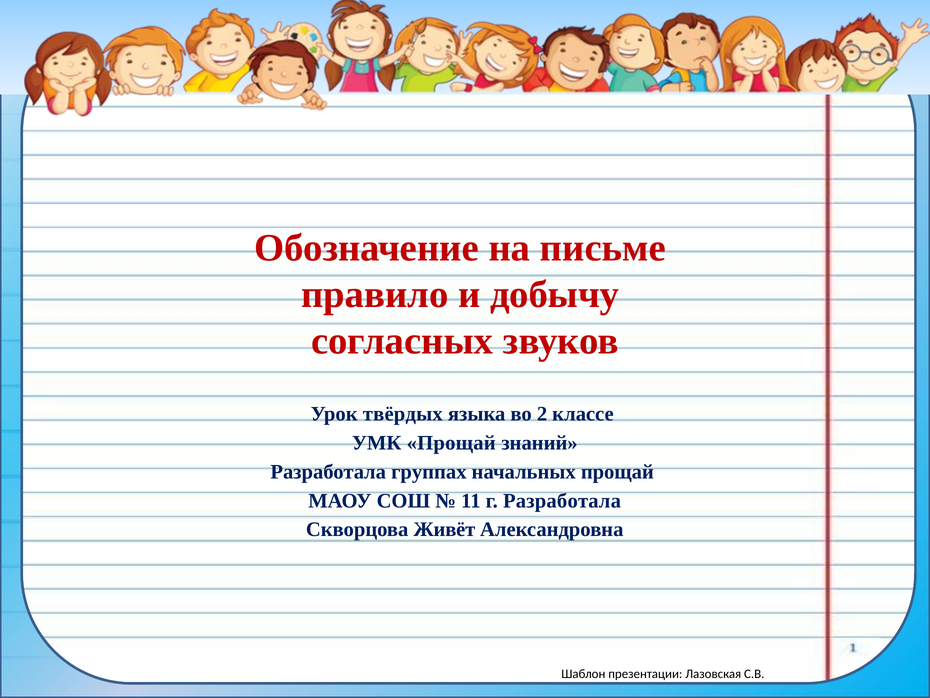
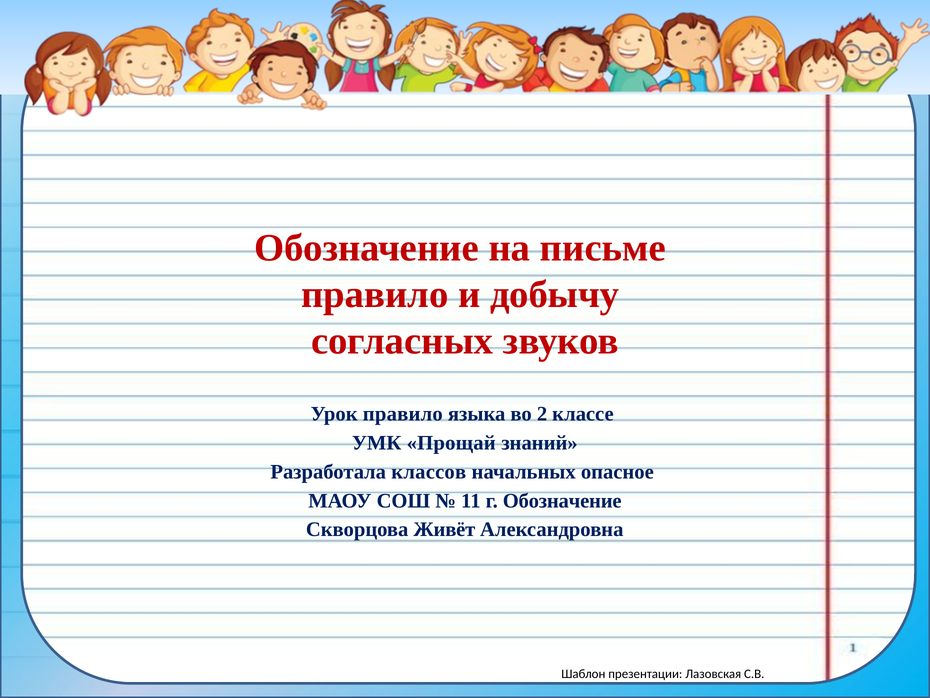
Урок твёрдых: твёрдых -> правило (403, 414)
группах: группах -> классов (429, 471)
начальных прощай: прощай -> опасное (617, 471)
г Разработала: Разработала -> Обозначение (562, 500)
